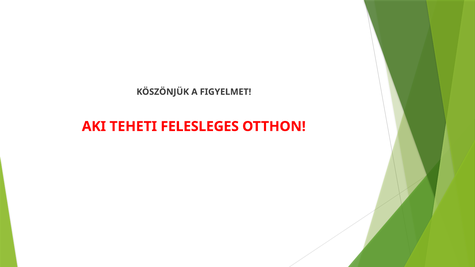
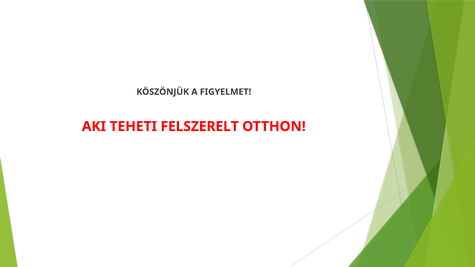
FELESLEGES: FELESLEGES -> FELSZERELT (200, 127)
